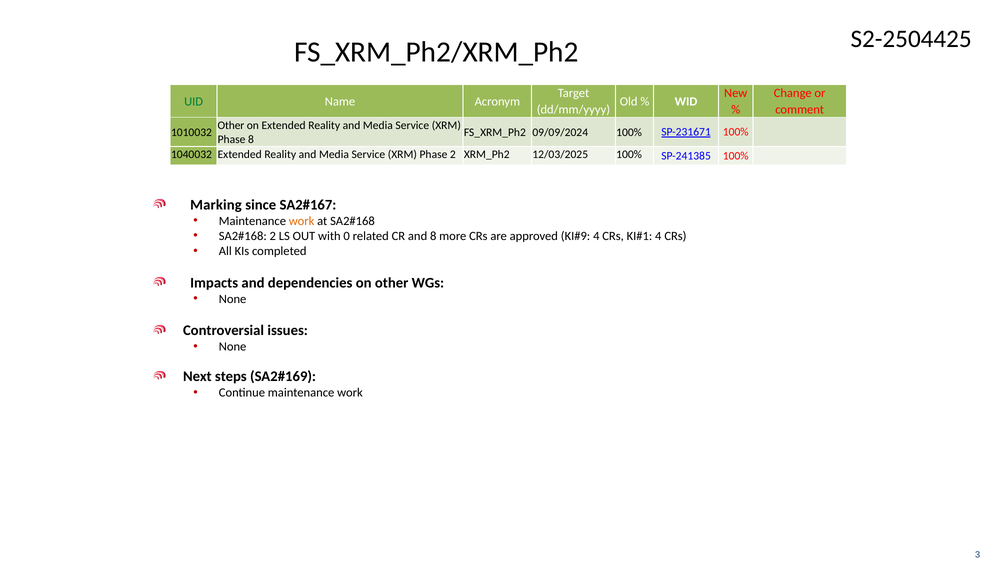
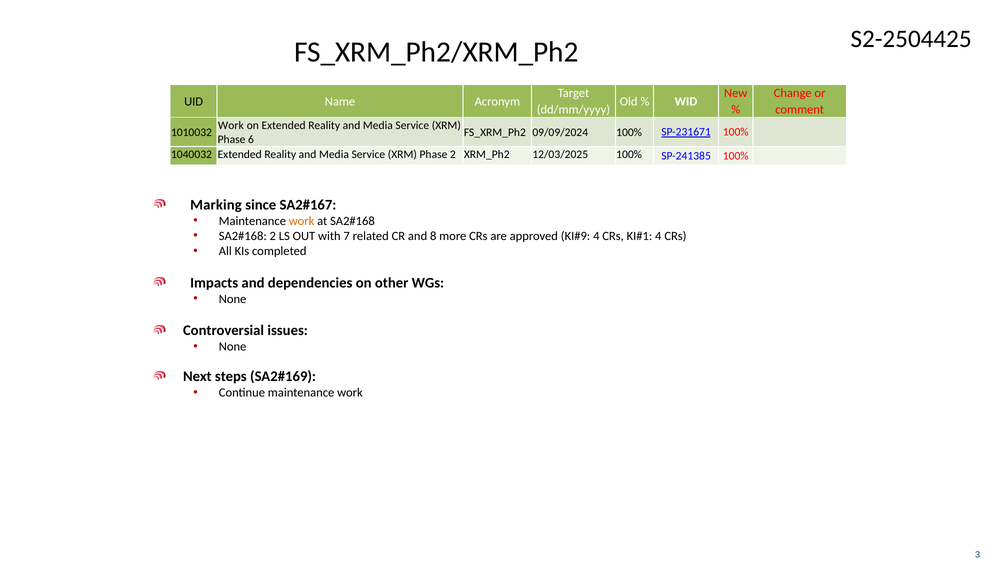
UID colour: green -> black (194, 101)
Other: Other -> Work (231, 125)
Phase 8: 8 -> 6 (251, 139)
0: 0 -> 7 (347, 236)
